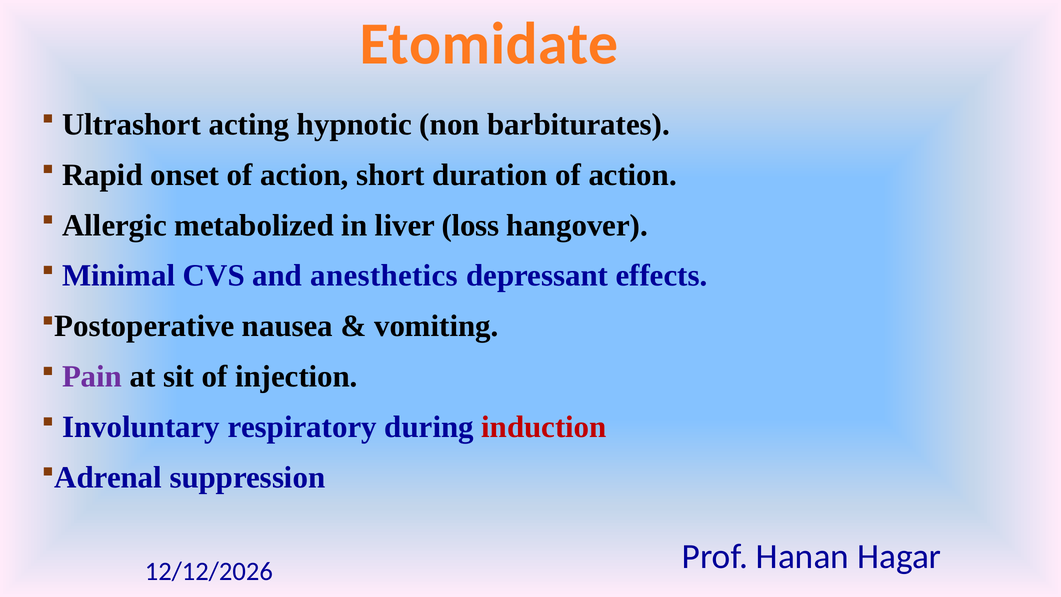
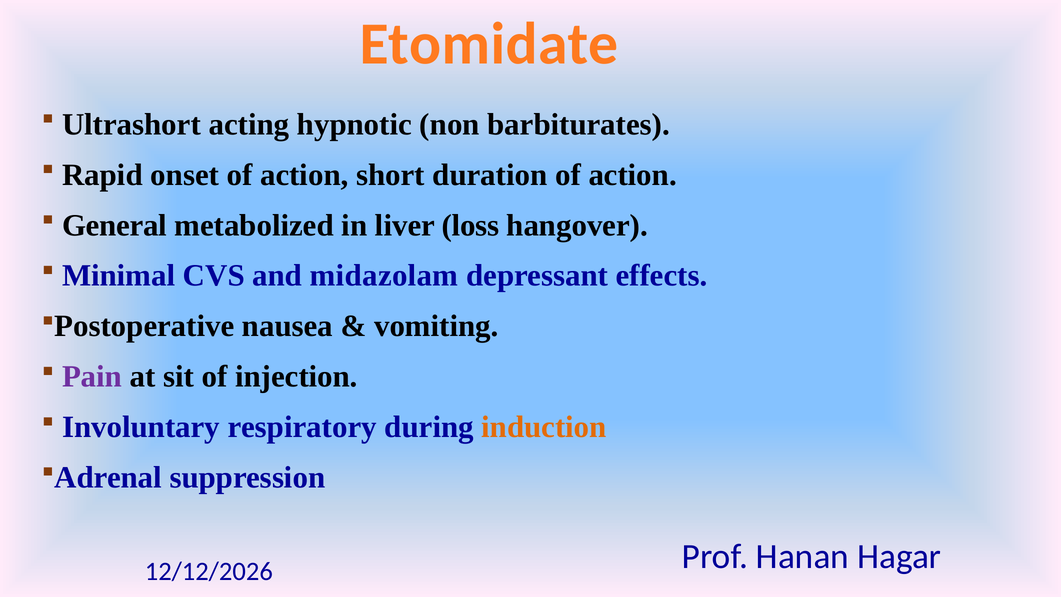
Allergic: Allergic -> General (115, 225)
anesthetics: anesthetics -> midazolam (384, 276)
induction colour: red -> orange (544, 427)
